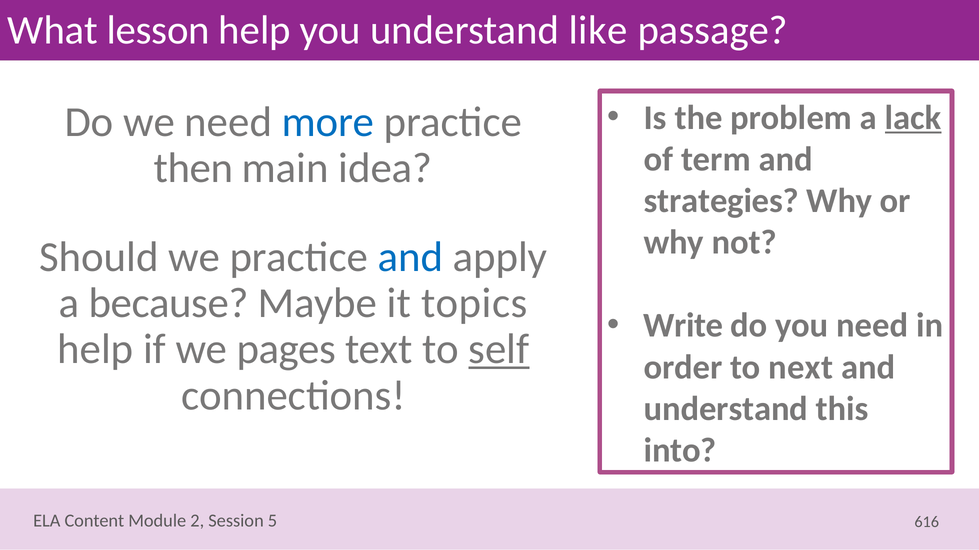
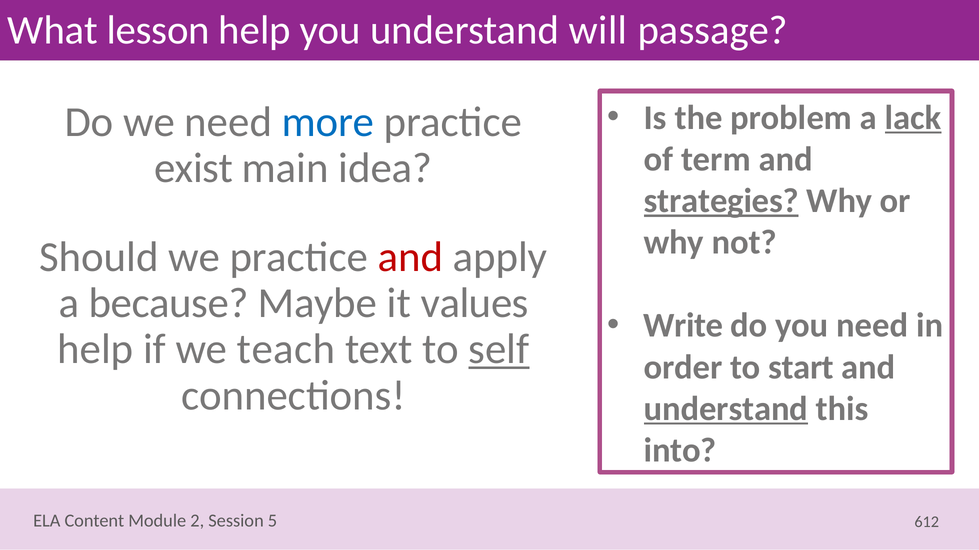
like: like -> will (598, 30)
then: then -> exist (194, 169)
strategies underline: none -> present (721, 201)
and colour: blue -> red (410, 257)
topics: topics -> values (475, 304)
pages: pages -> teach (286, 350)
next: next -> start (801, 368)
understand underline: none -> present (726, 409)
616: 616 -> 612 (927, 523)
